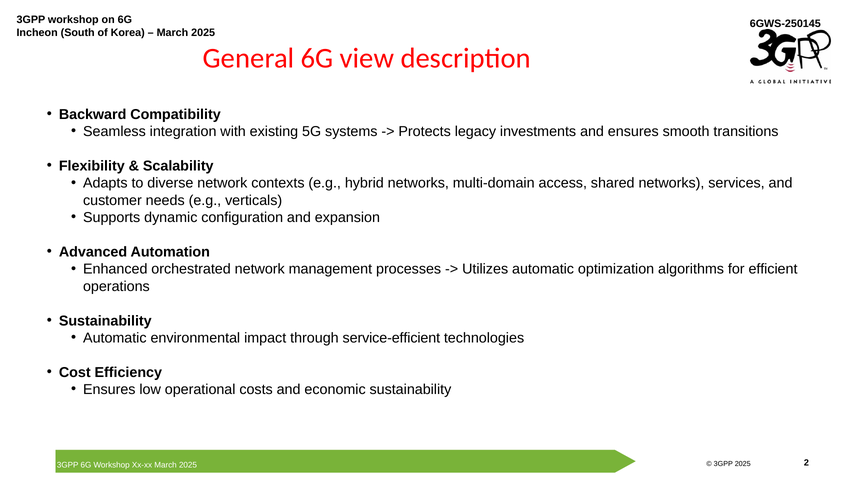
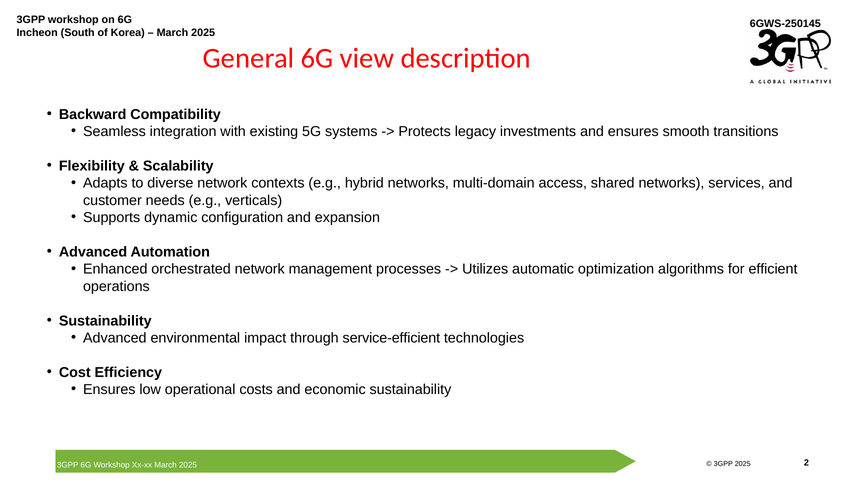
Automatic: Automatic -> Advanced (115, 338)
